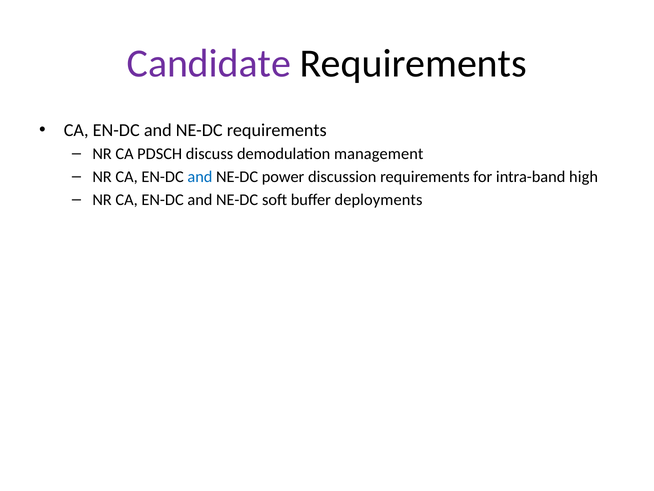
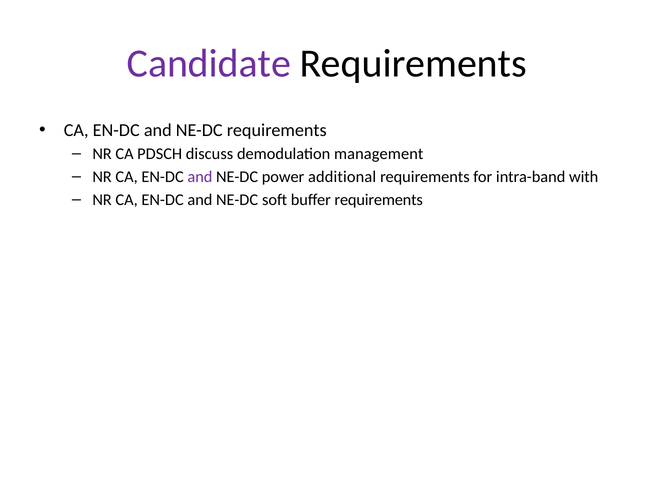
and colour: blue -> purple (200, 177)
discussion: discussion -> additional (342, 177)
high: high -> with (584, 177)
buffer deployments: deployments -> requirements (379, 200)
